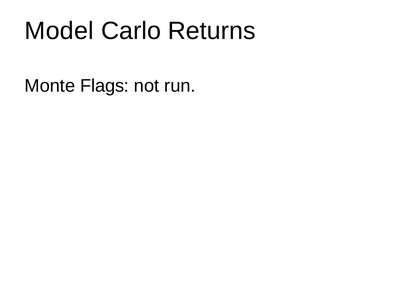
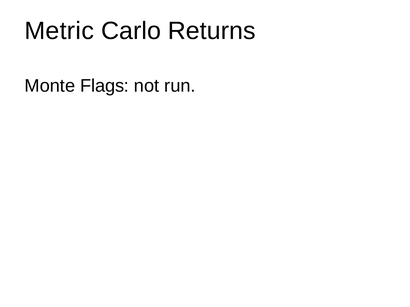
Model: Model -> Metric (59, 31)
